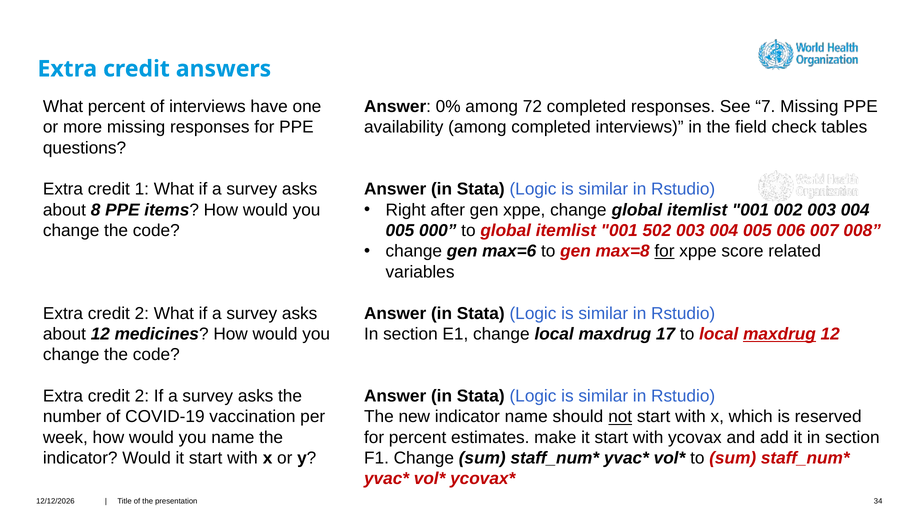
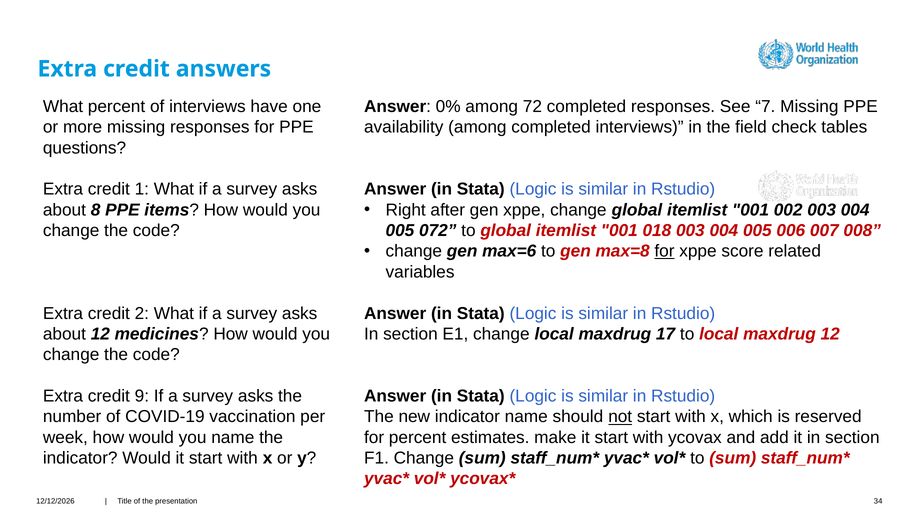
000: 000 -> 072 (438, 231)
502: 502 -> 018 (657, 231)
maxdrug underline: present -> none (780, 334)
2: 2 -> 9 (142, 396)
